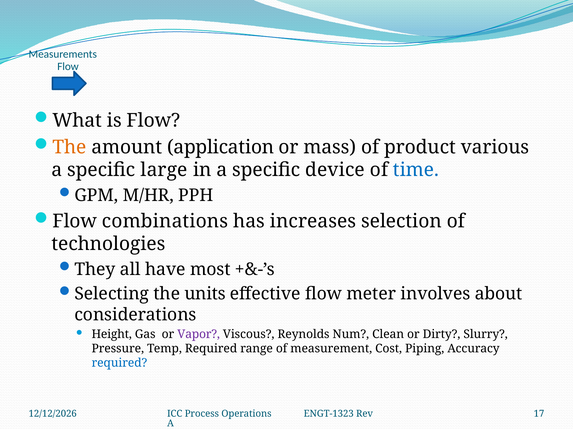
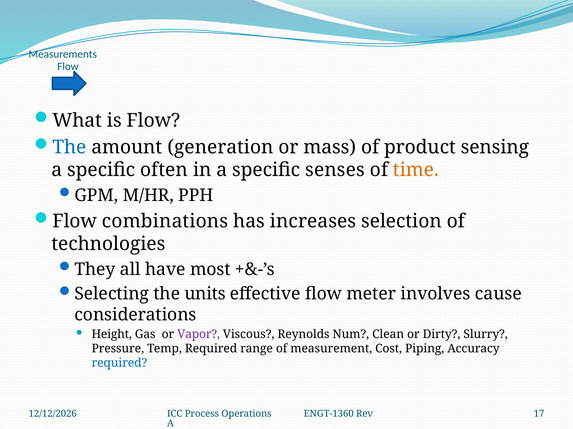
The colour: orange -> blue (69, 147)
application: application -> generation (220, 147)
various: various -> sensing (495, 147)
large: large -> often (164, 170)
device: device -> senses (335, 170)
time colour: blue -> orange (416, 170)
about: about -> cause (498, 294)
ENGT-1323: ENGT-1323 -> ENGT-1360 (329, 415)
